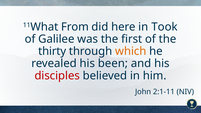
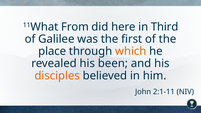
Took: Took -> Third (165, 27)
thirty: thirty -> place (52, 51)
disciples colour: red -> orange (57, 76)
